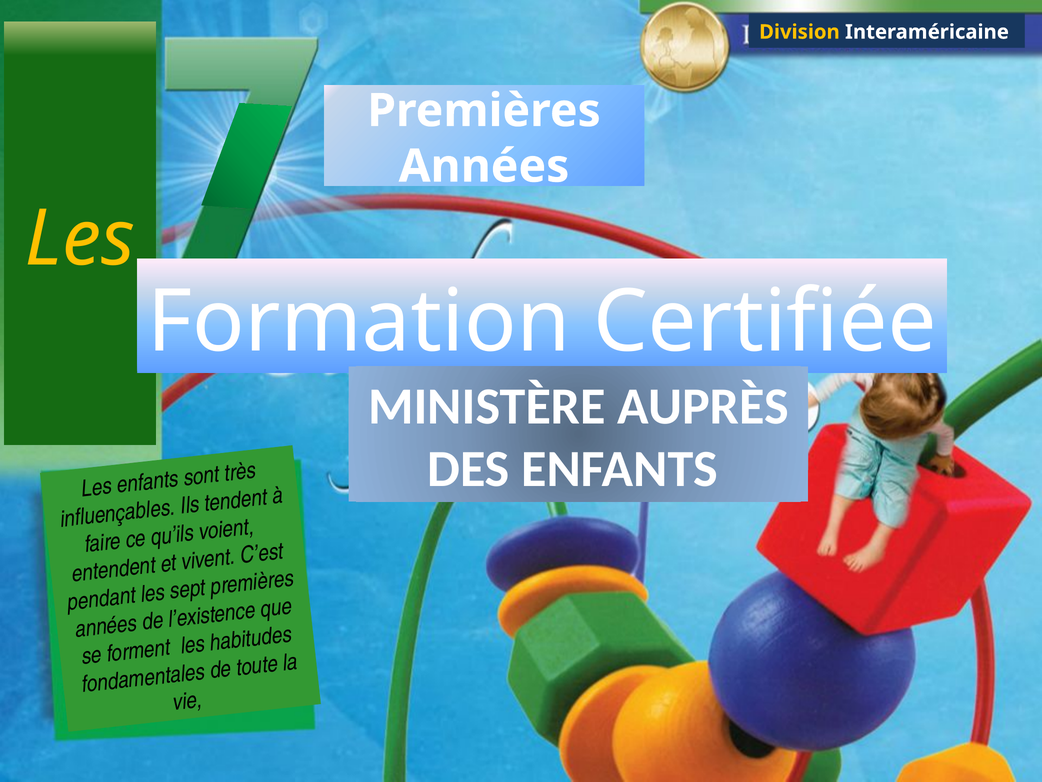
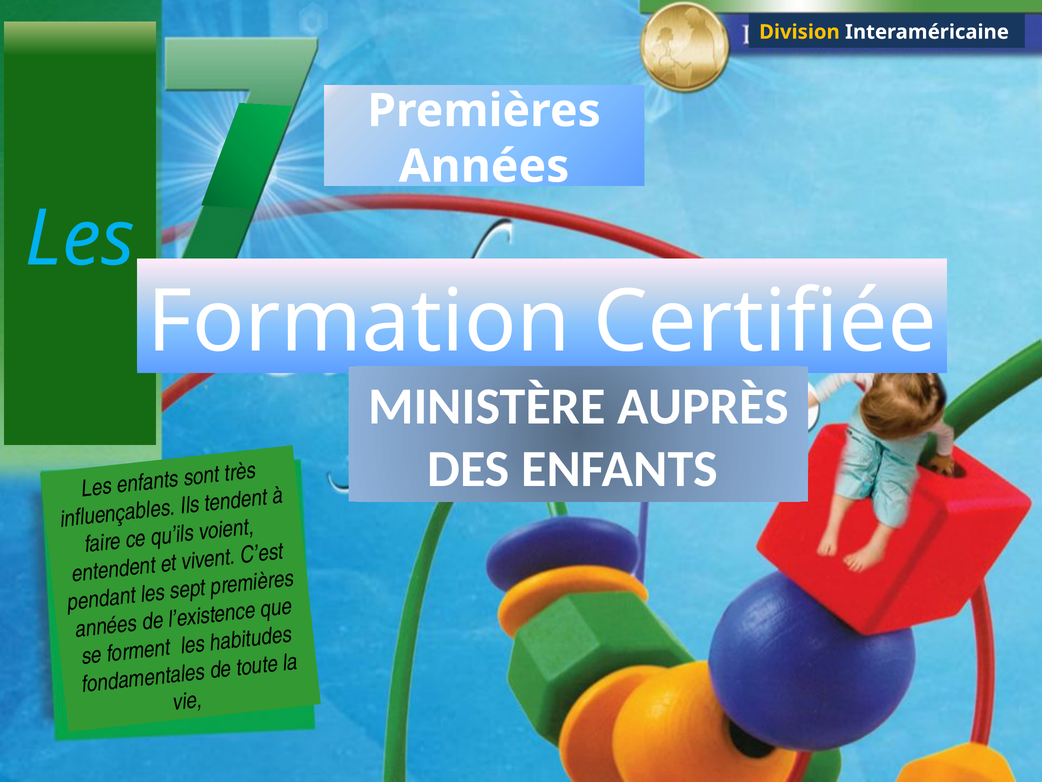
Les colour: yellow -> light blue (80, 239)
